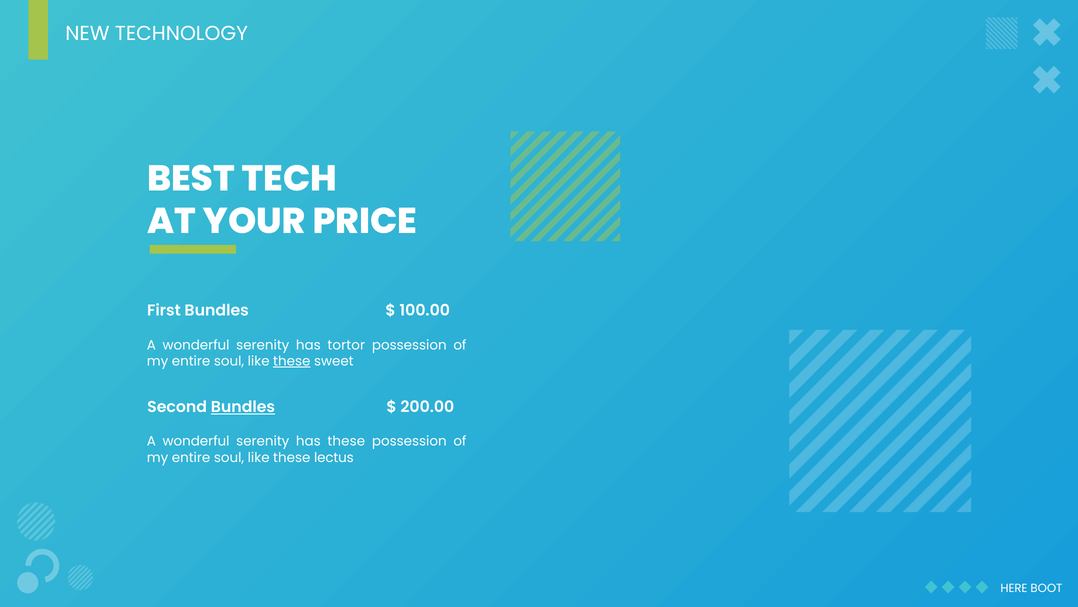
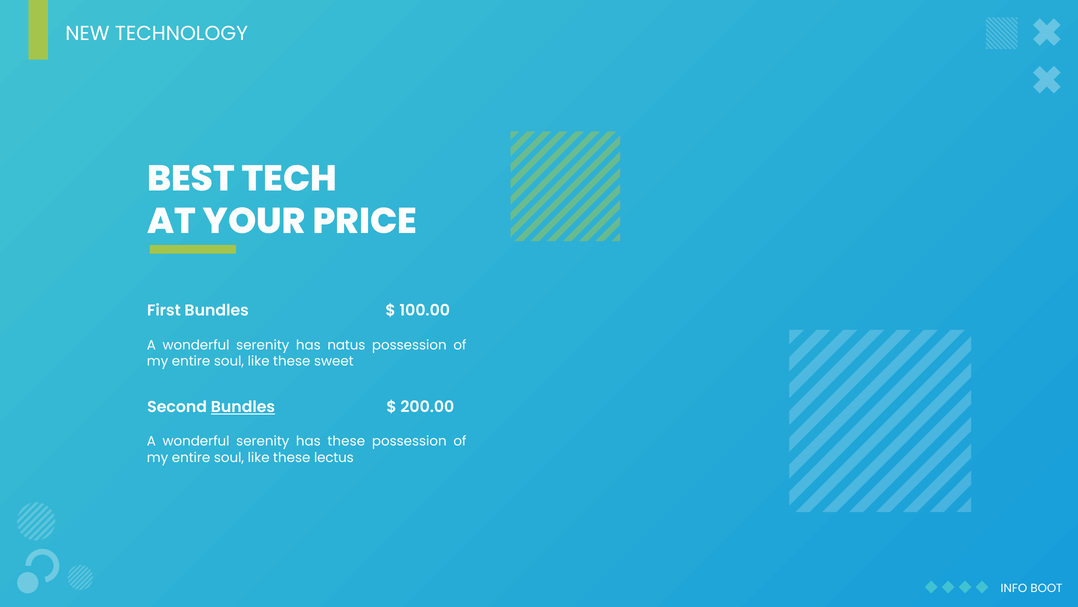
tortor: tortor -> natus (346, 345)
these underline: present -> none (292, 361)
HERE: HERE -> INFO (1014, 588)
